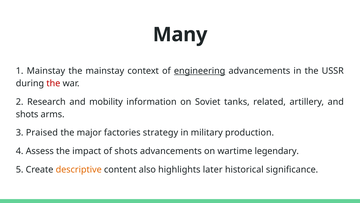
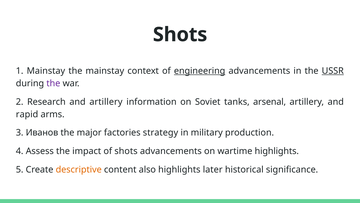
Many: Many -> Shots (180, 35)
USSR underline: none -> present (333, 71)
the colour: red -> purple (53, 83)
and mobility: mobility -> artillery (106, 102)
related: related -> arsenal (270, 102)
shots: shots -> rapid (27, 114)
Praised: Praised -> Иванов (42, 132)
wartime legendary: legendary -> highlights (277, 151)
